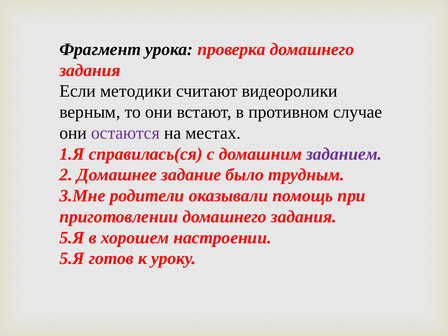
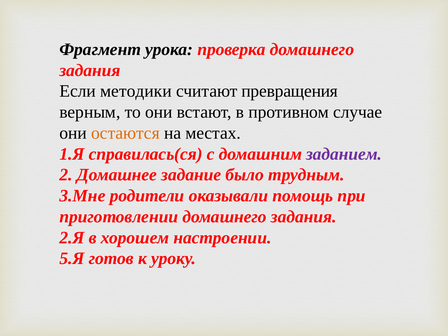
видеоролики: видеоролики -> превращения (290, 91)
остаются colour: purple -> orange (125, 133)
5.Я: 5.Я -> 2.Я (72, 238)
